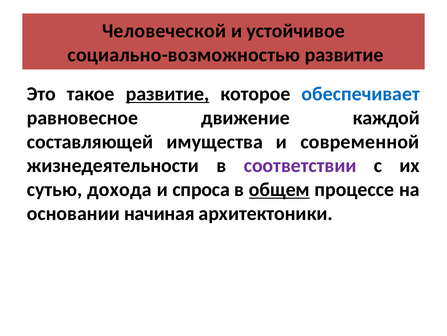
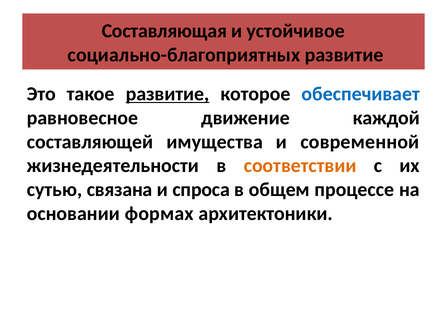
Человеческой: Человеческой -> Составляющая (164, 31)
социально-возможностью: социально-возможностью -> социально-благоприятных (184, 55)
соответствии colour: purple -> orange (300, 165)
дохода: дохода -> связана (120, 189)
общем underline: present -> none (279, 189)
начиная: начиная -> формах (159, 213)
